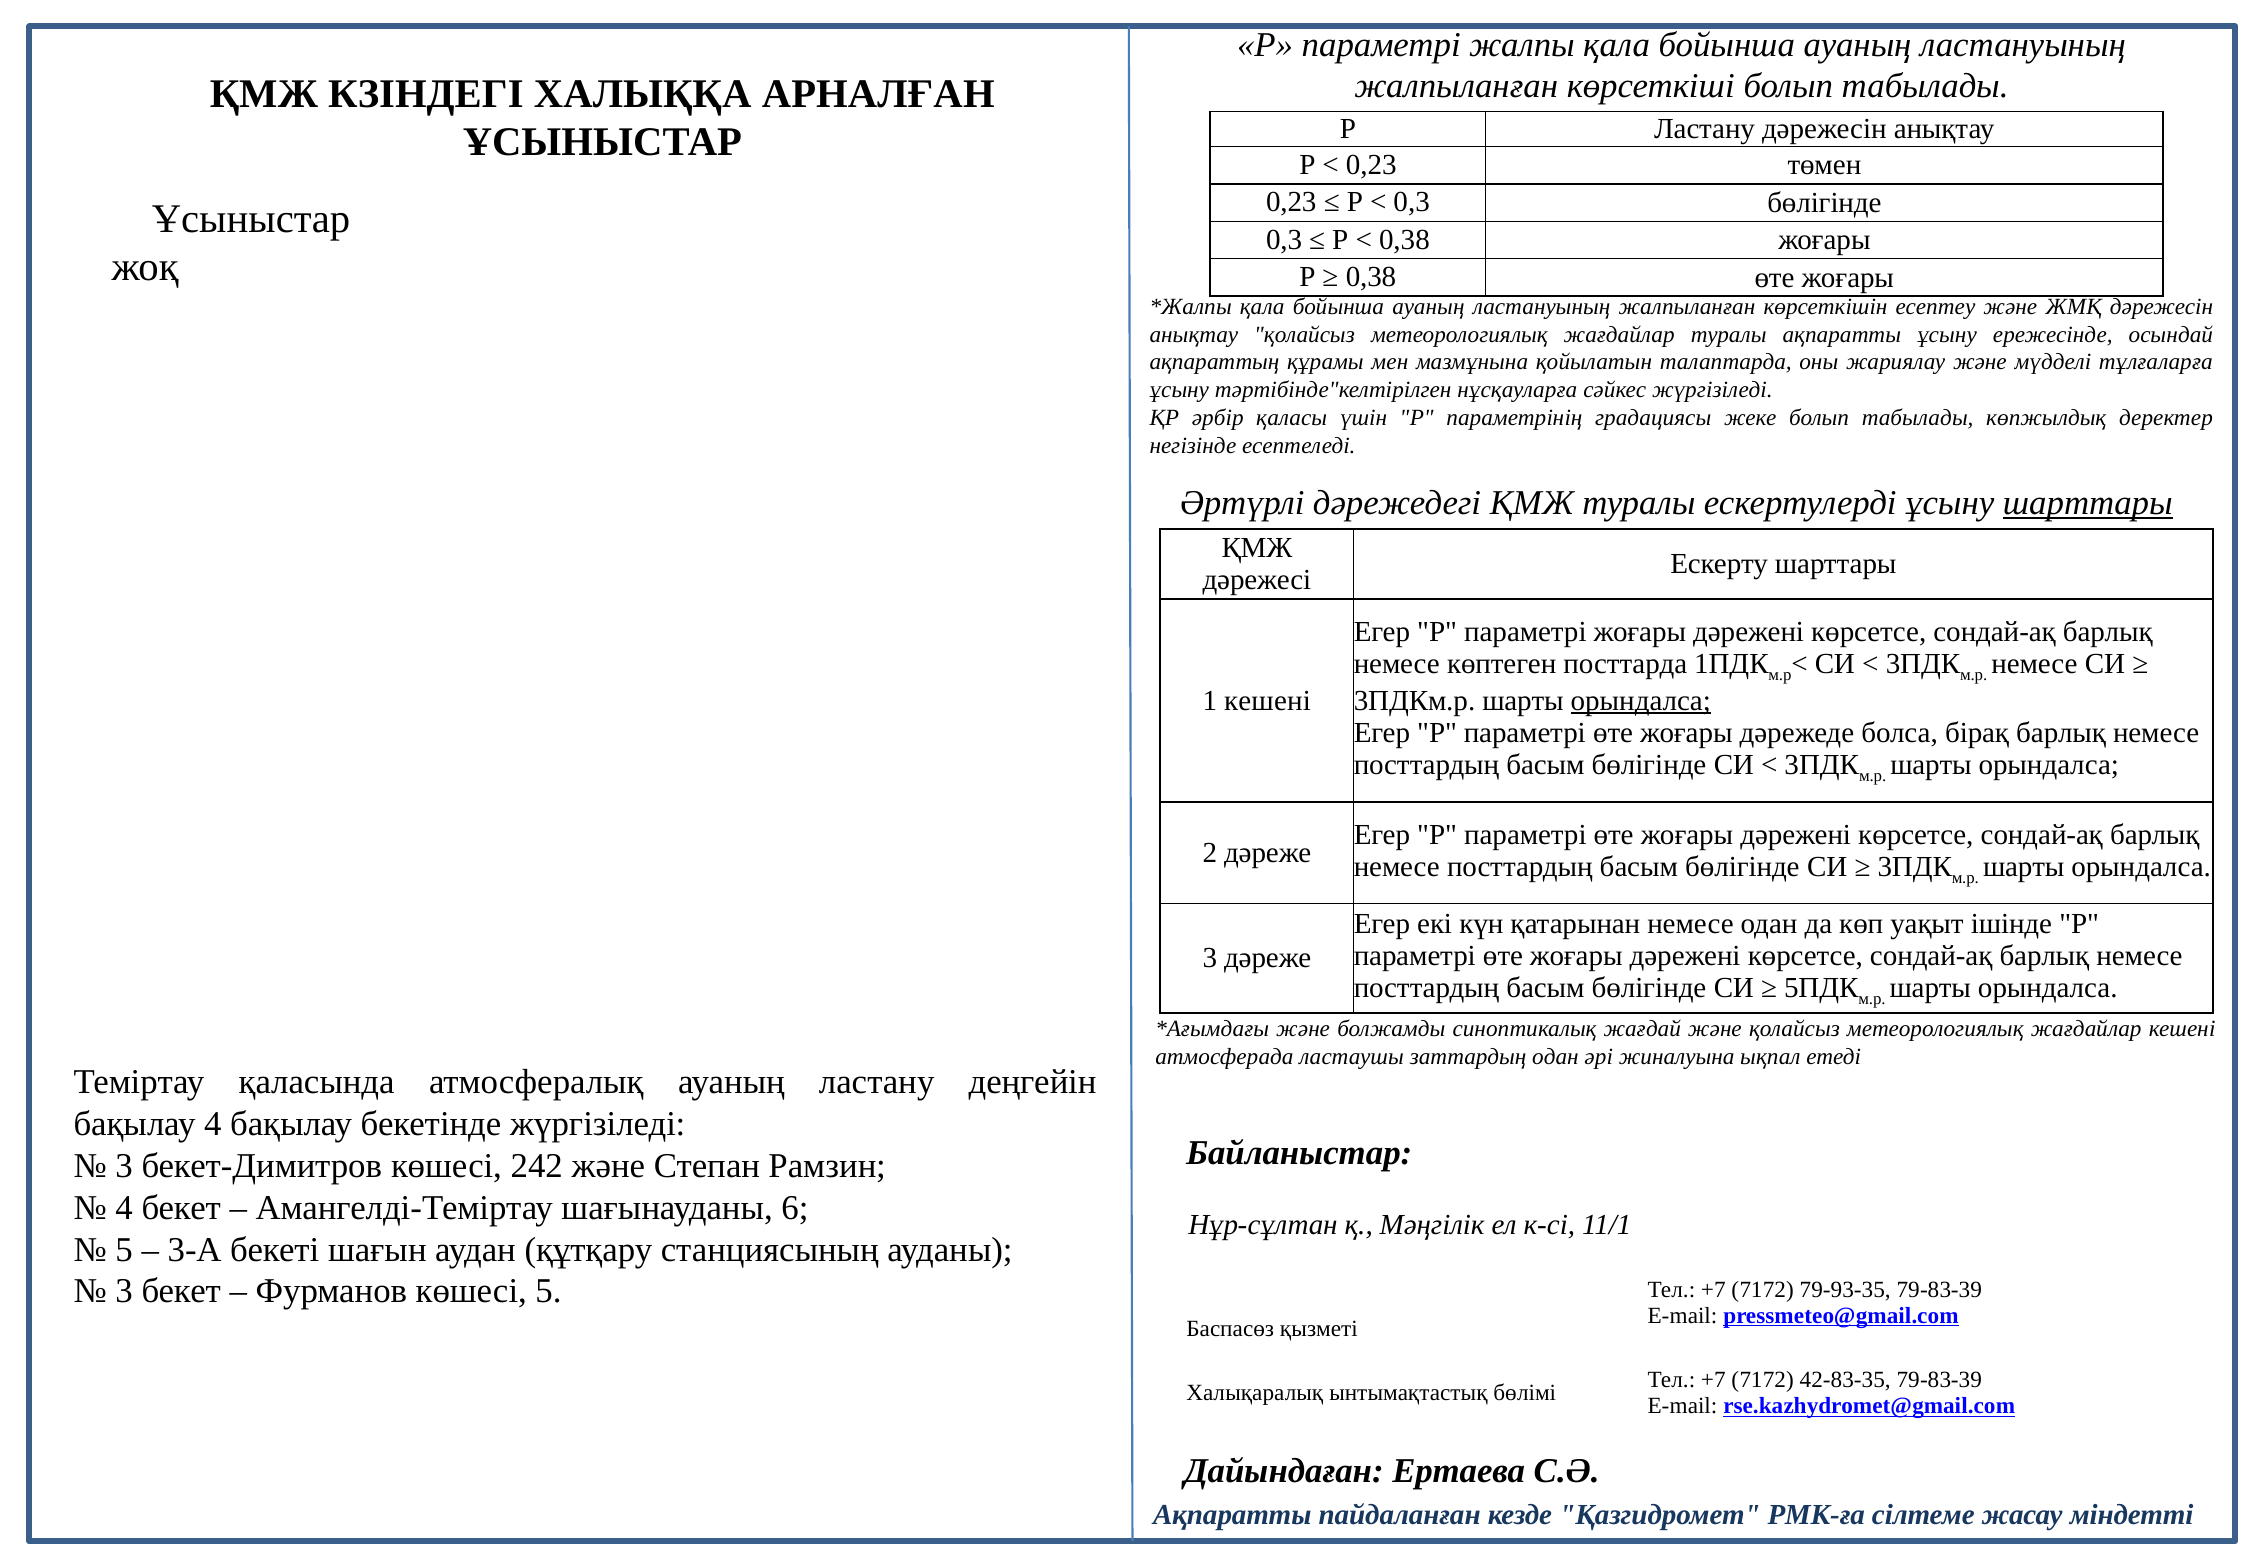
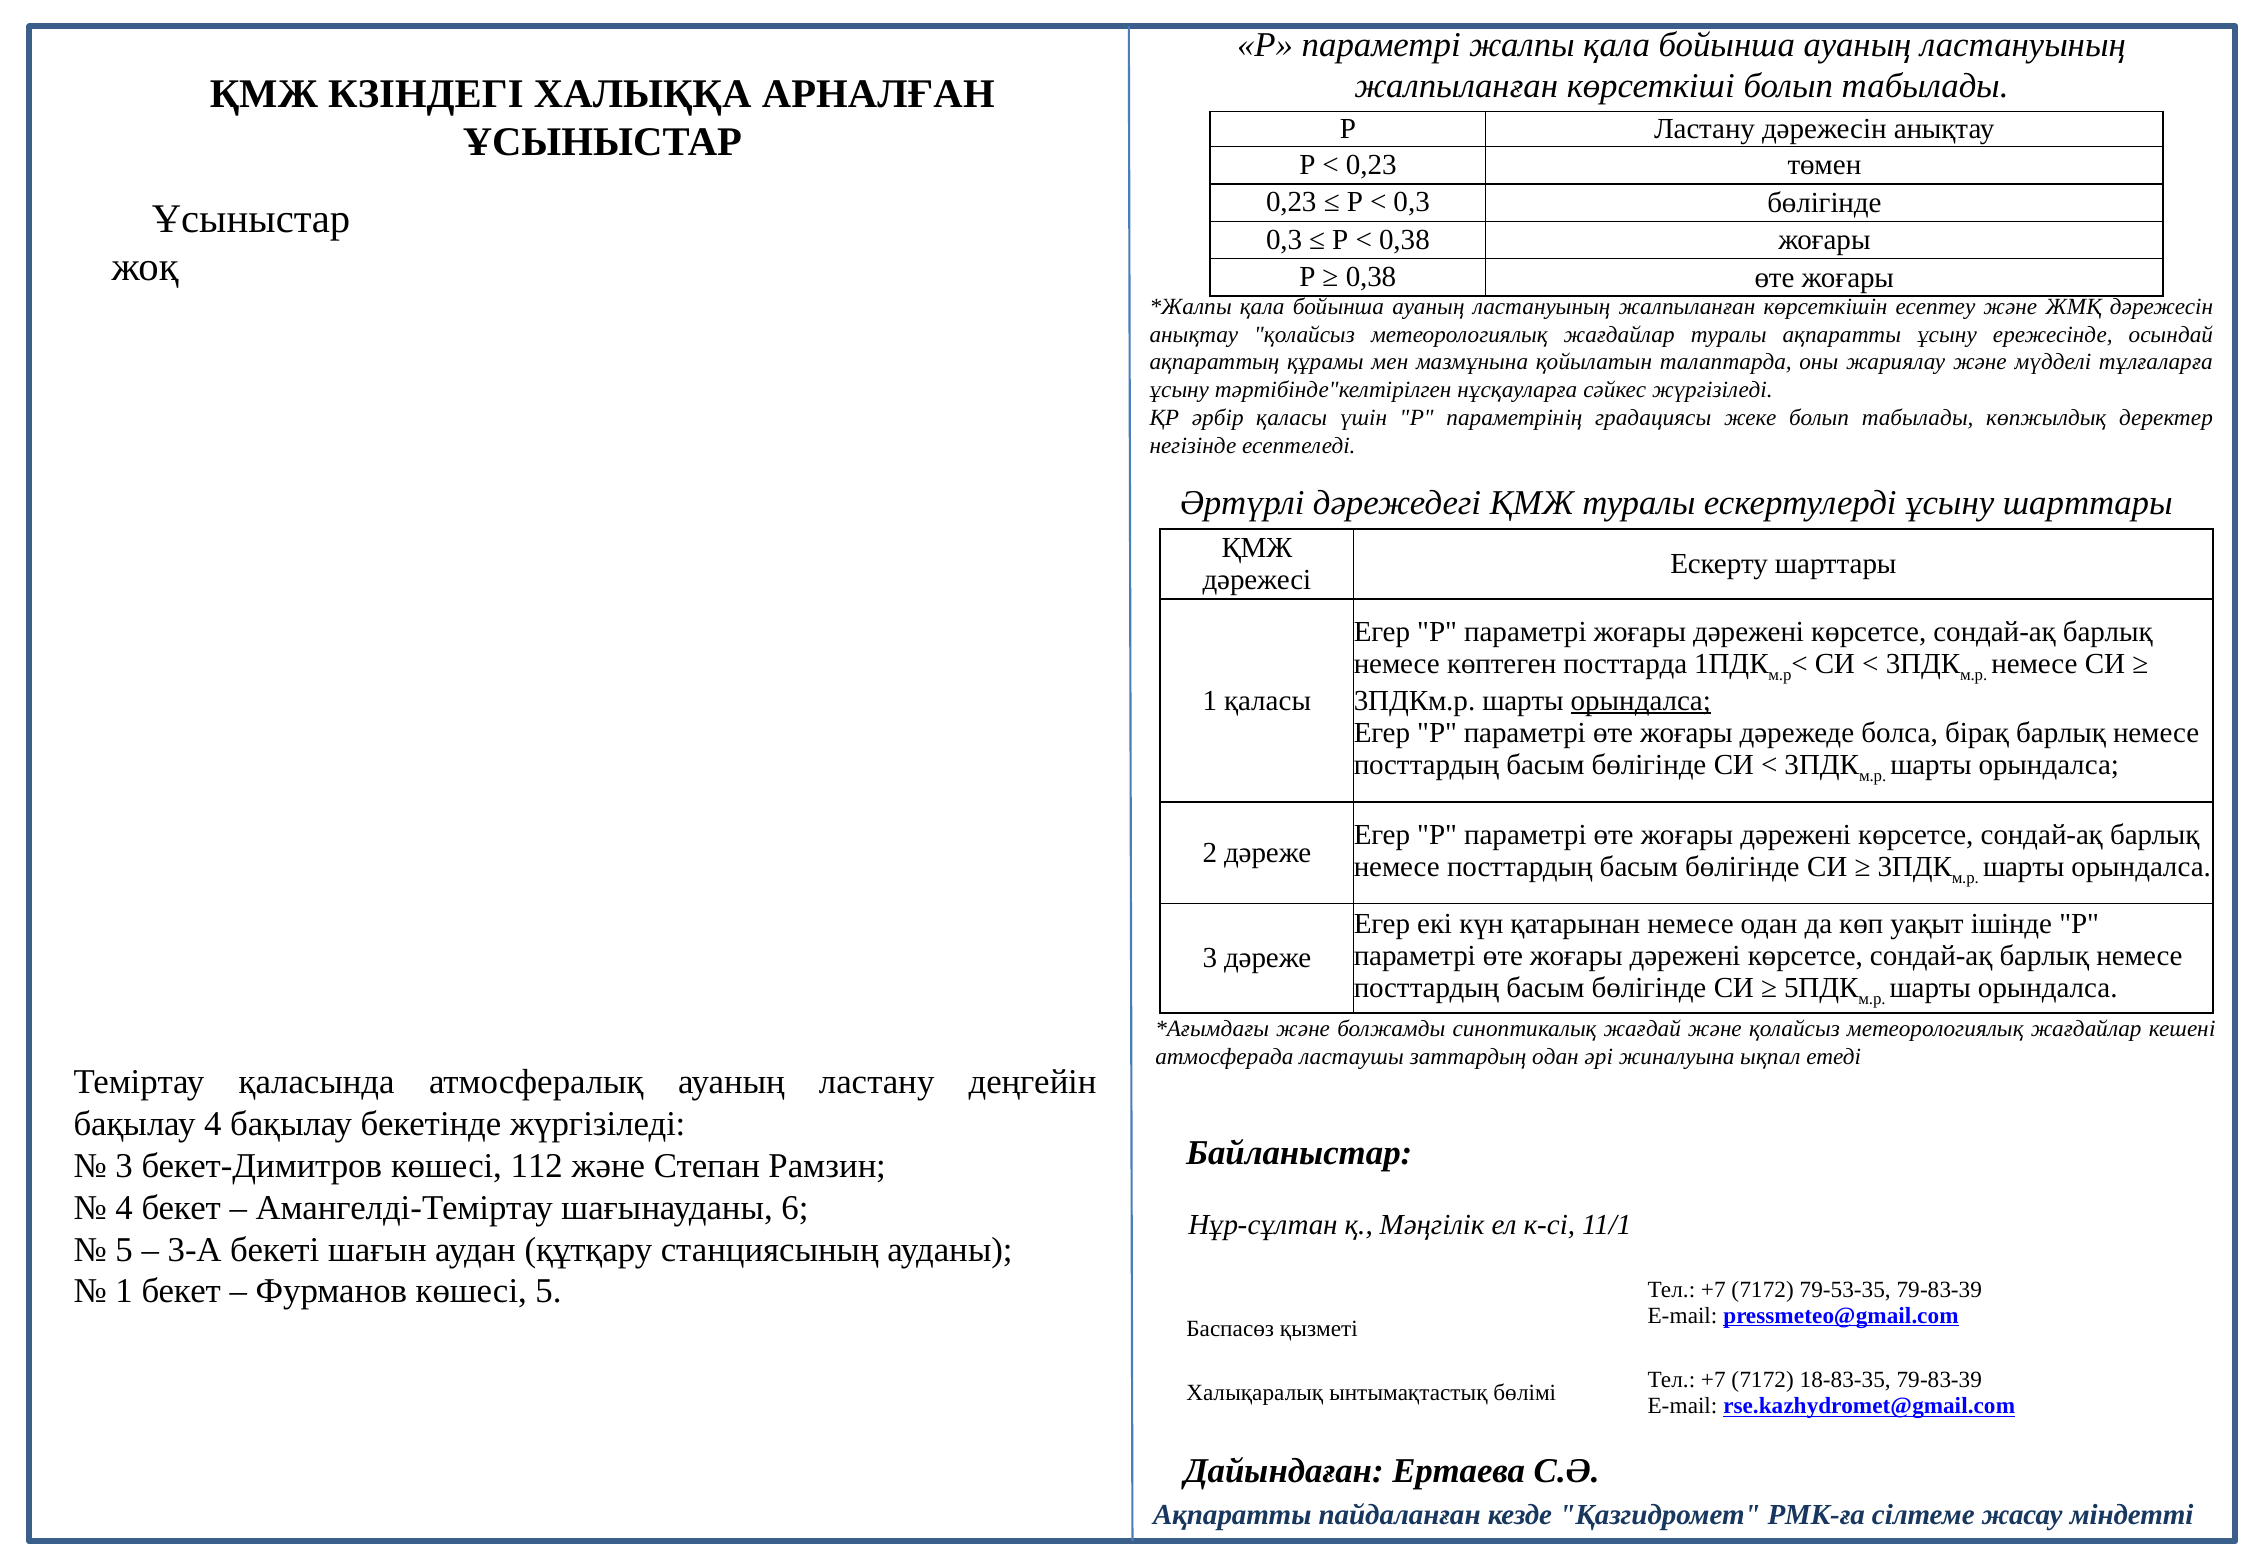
шарттары underline: present -> none (2088, 503)
1 кешені: кешені -> қаласы (1268, 701)
242: 242 -> 112 (537, 1166)
3: 3 -> 1 (124, 1292)
79-93-35: 79-93-35 -> 79-53-35 (1845, 1290)
42-83-35: 42-83-35 -> 18-83-35 (1845, 1380)
